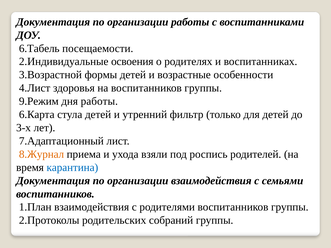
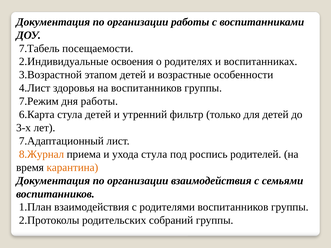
6.Табель: 6.Табель -> 7.Табель (39, 48)
формы: формы -> этапом (101, 75)
9.Режим: 9.Режим -> 7.Режим (39, 101)
ухода взяли: взяли -> стула (154, 154)
карантина colour: blue -> orange (72, 168)
